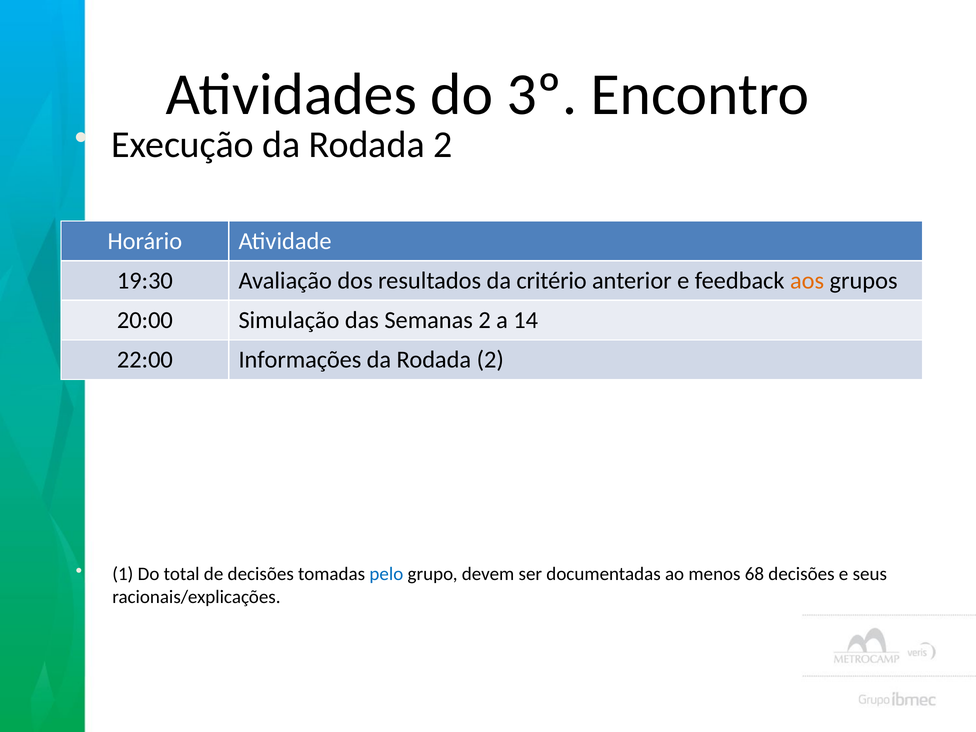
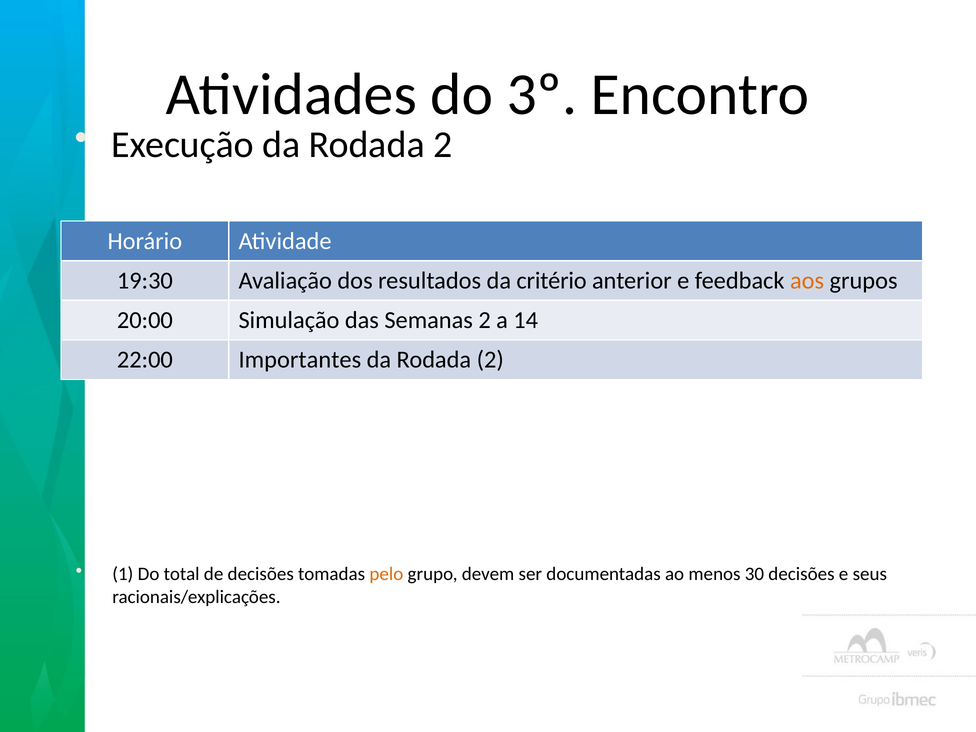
Informações: Informações -> Importantes (300, 360)
pelo colour: blue -> orange (386, 574)
68: 68 -> 30 (754, 574)
